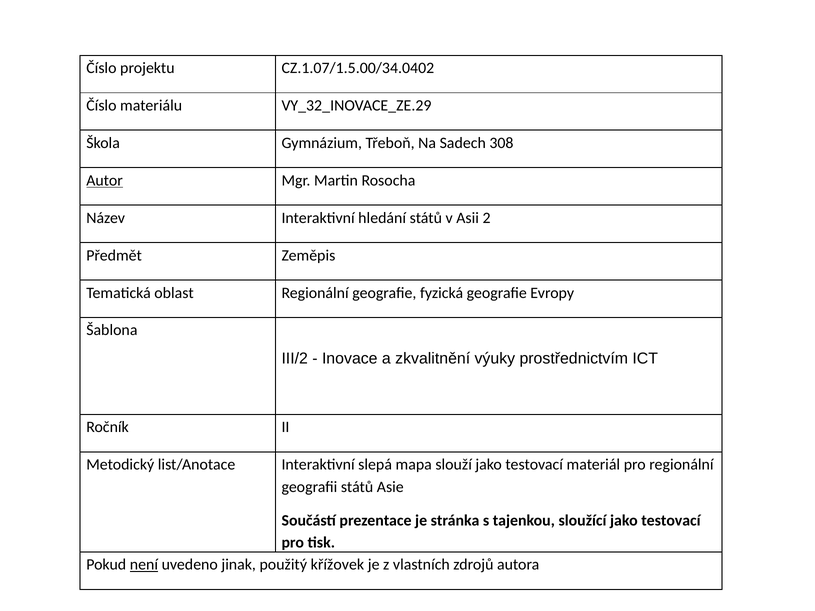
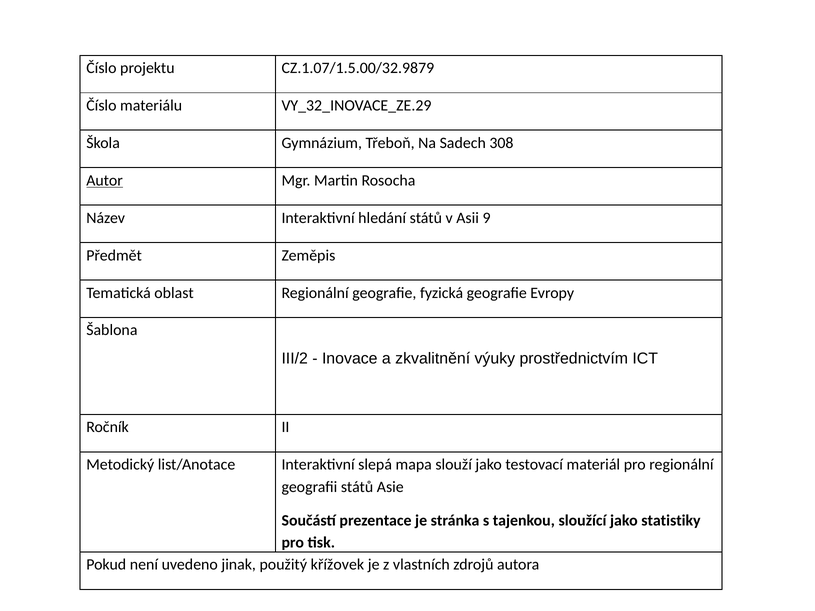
CZ.1.07/1.5.00/34.0402: CZ.1.07/1.5.00/34.0402 -> CZ.1.07/1.5.00/32.9879 (358, 68)
2: 2 -> 9 (487, 218)
sloužící jako testovací: testovací -> statistiky (671, 521)
není underline: present -> none (144, 565)
